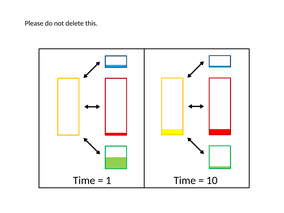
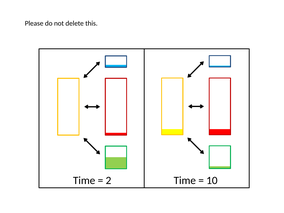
1: 1 -> 2 (108, 180)
